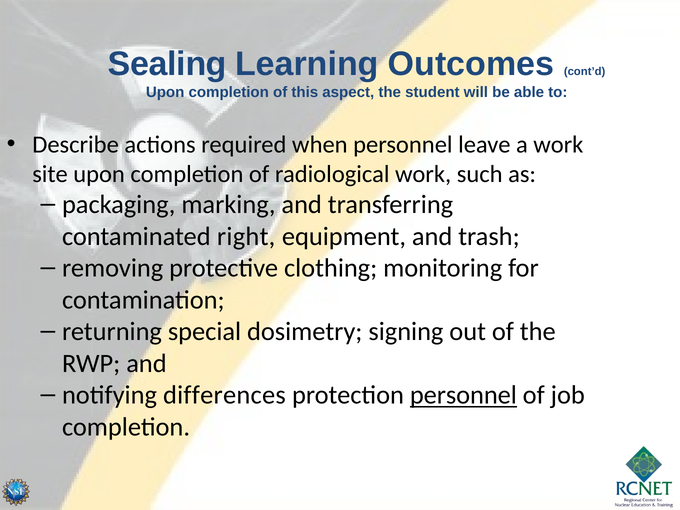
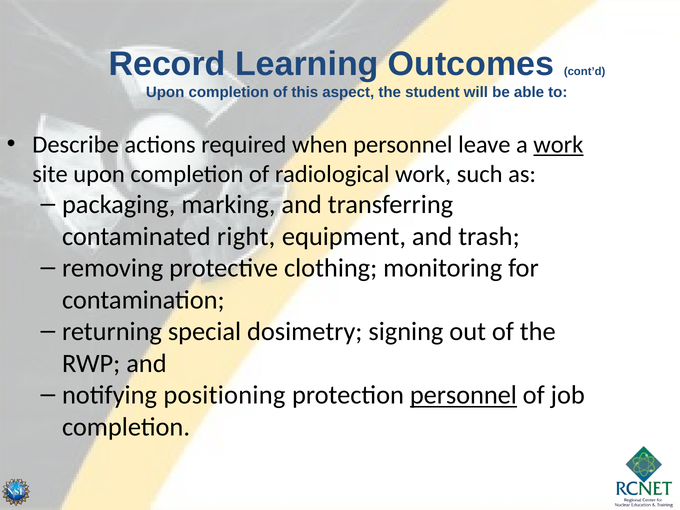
Sealing: Sealing -> Record (167, 64)
work underline: none -> present (558, 145)
differences: differences -> positioning (224, 395)
